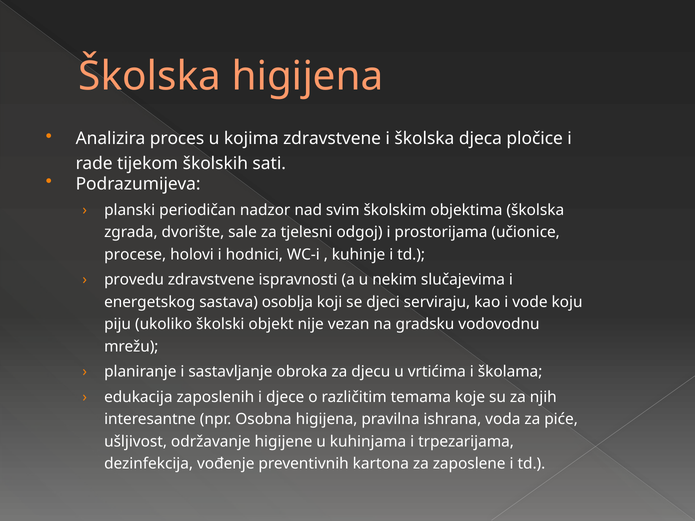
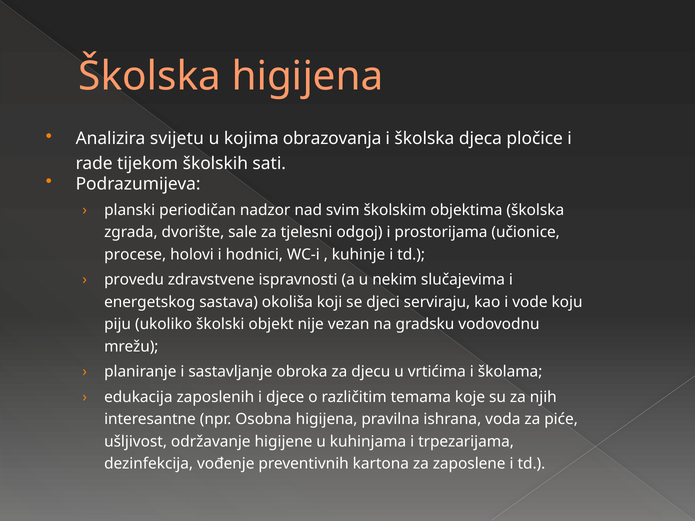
proces: proces -> svijetu (177, 139)
kojima zdravstvene: zdravstvene -> obrazovanja (332, 139)
osoblja: osoblja -> okoliša (287, 302)
